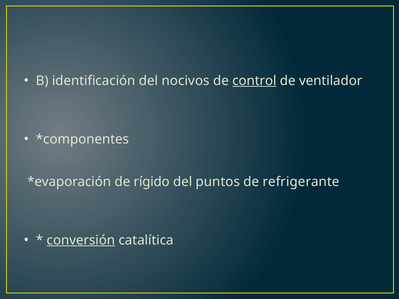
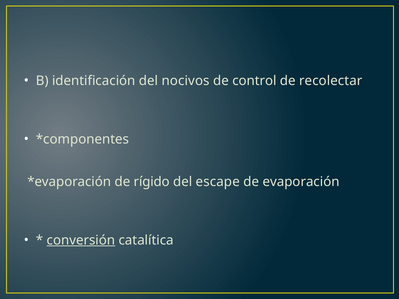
control underline: present -> none (254, 81)
ventilador: ventilador -> recolectar (331, 81)
puntos: puntos -> escape (218, 182)
refrigerante: refrigerante -> evaporación (301, 182)
